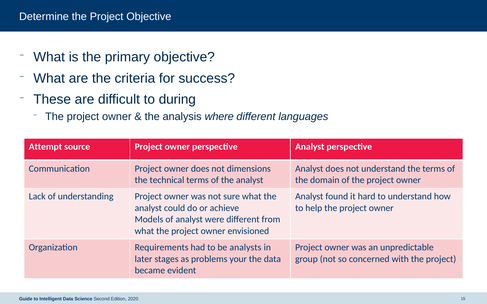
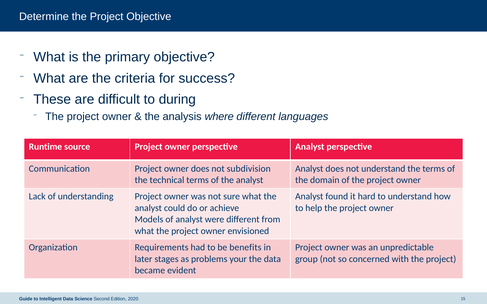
Attempt: Attempt -> Runtime (45, 147)
dimensions: dimensions -> subdivision (249, 169)
analysts: analysts -> benefits (245, 248)
